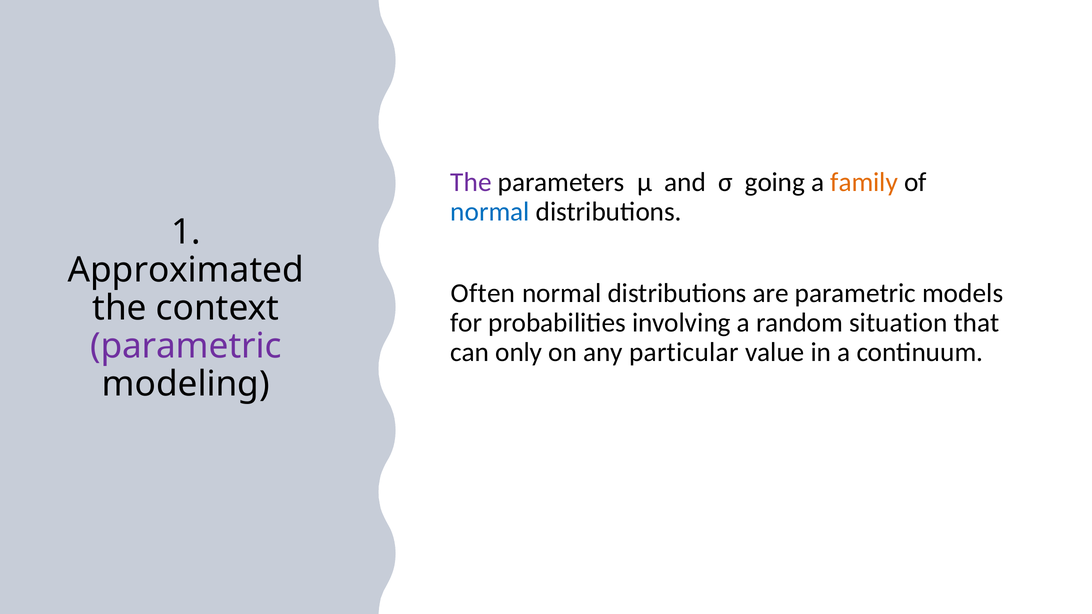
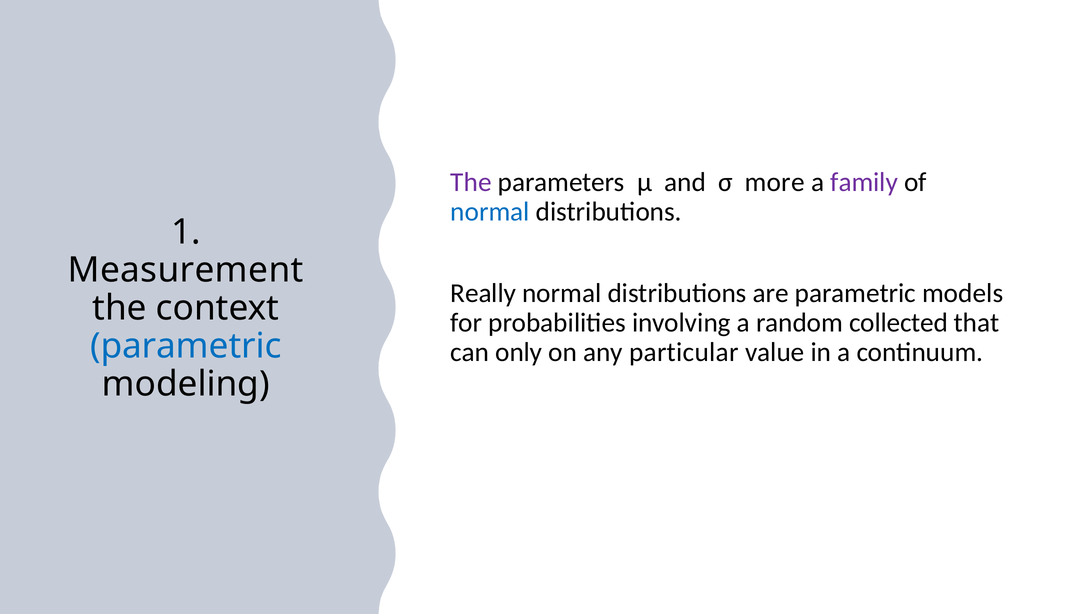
going: going -> more (775, 182)
family colour: orange -> purple (864, 182)
Approximated: Approximated -> Measurement (186, 270)
Often: Often -> Really (483, 293)
situation: situation -> collected (899, 323)
parametric colour: purple -> blue (186, 346)
